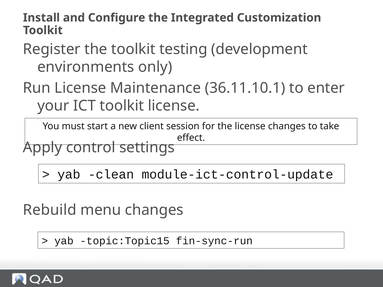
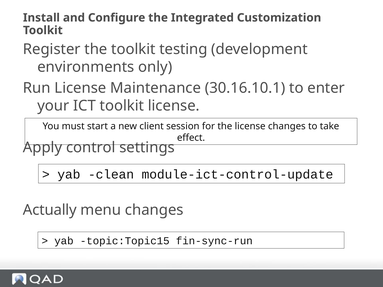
36.11.10.1: 36.11.10.1 -> 30.16.10.1 (245, 88)
Rebuild: Rebuild -> Actually (50, 210)
